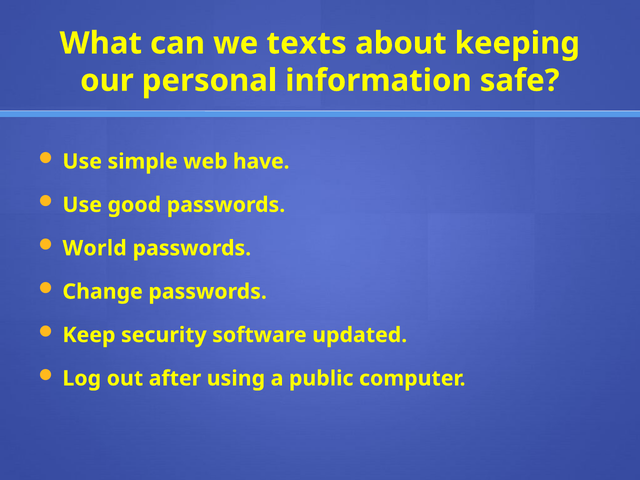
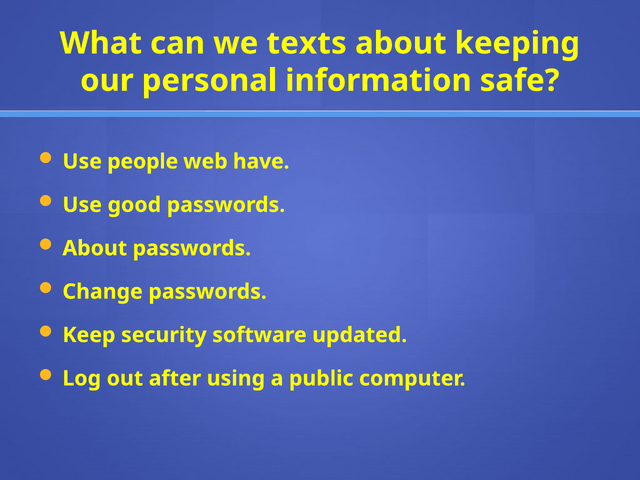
simple: simple -> people (143, 161)
World: World -> About (95, 248)
